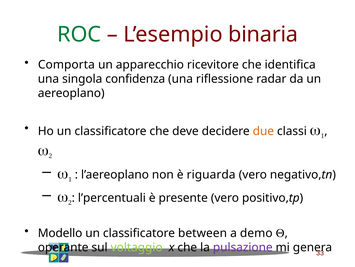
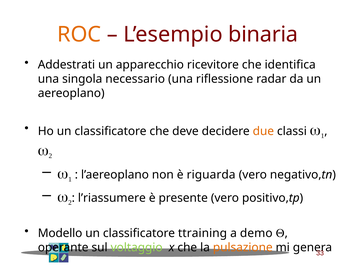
ROC colour: green -> orange (79, 34)
Comporta: Comporta -> Addestrati (66, 65)
confidenza: confidenza -> necessario (135, 79)
l’percentuali: l’percentuali -> l’riassumere (112, 197)
between: between -> ttraining (203, 233)
pulsazione colour: purple -> orange (243, 247)
